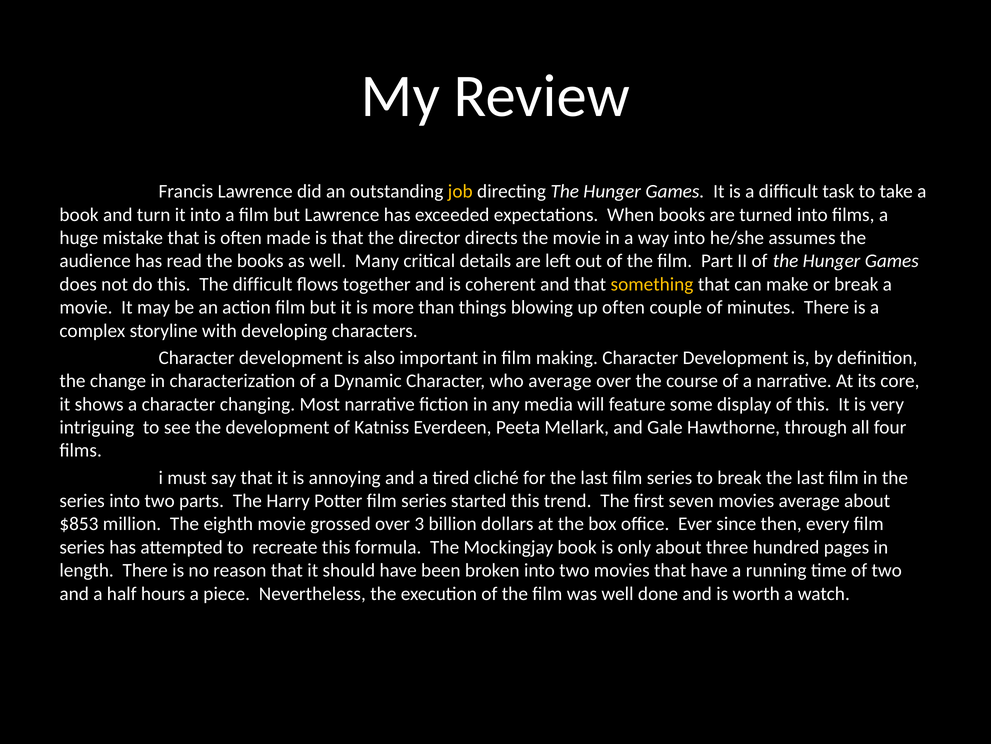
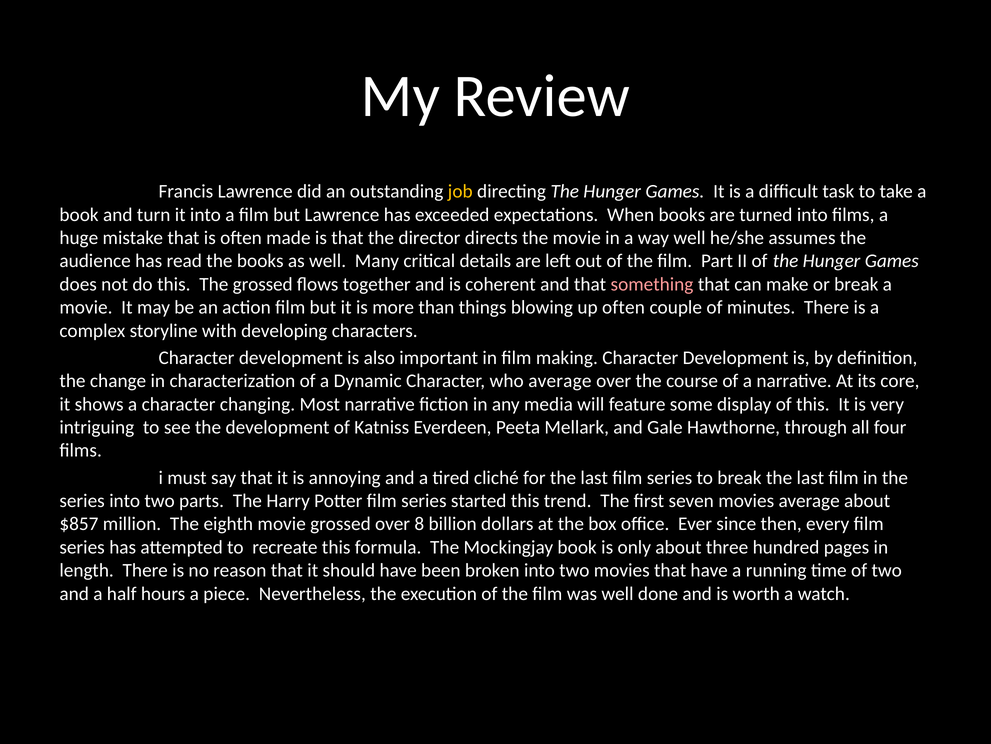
way into: into -> well (689, 238)
The difficult: difficult -> grossed (263, 284)
something colour: yellow -> pink (652, 284)
$853: $853 -> $857 (79, 524)
3: 3 -> 8 (419, 524)
